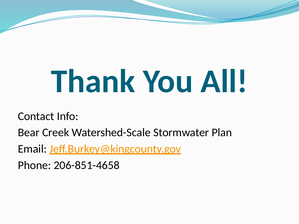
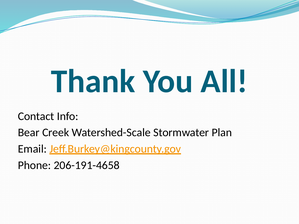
206-851-4658: 206-851-4658 -> 206-191-4658 (87, 166)
